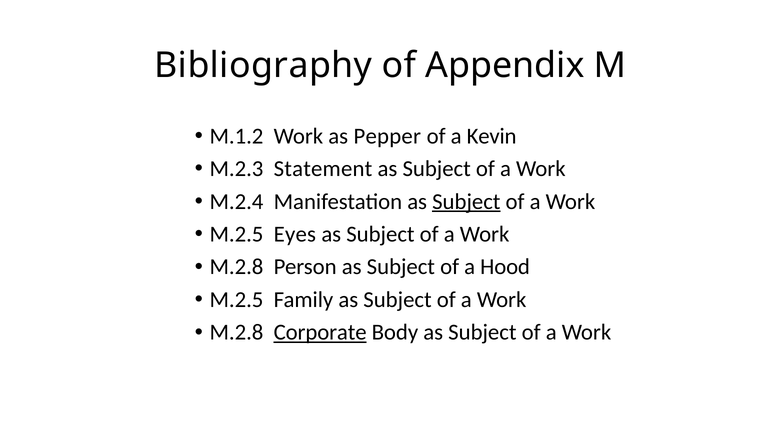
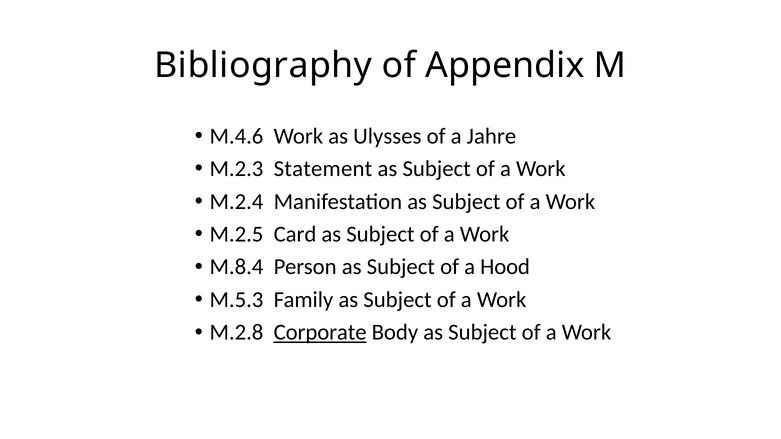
M.1.2: M.1.2 -> M.4.6 (236, 136)
Pepper: Pepper -> Ulysses (387, 136)
Kevin: Kevin -> Jahre (492, 136)
Subject underline: present -> none (466, 202)
Eyes: Eyes -> Card (295, 234)
M.2.8: M.2.8 -> M.8.4 (236, 267)
M.2.5: M.2.5 -> M.5.3 (236, 300)
